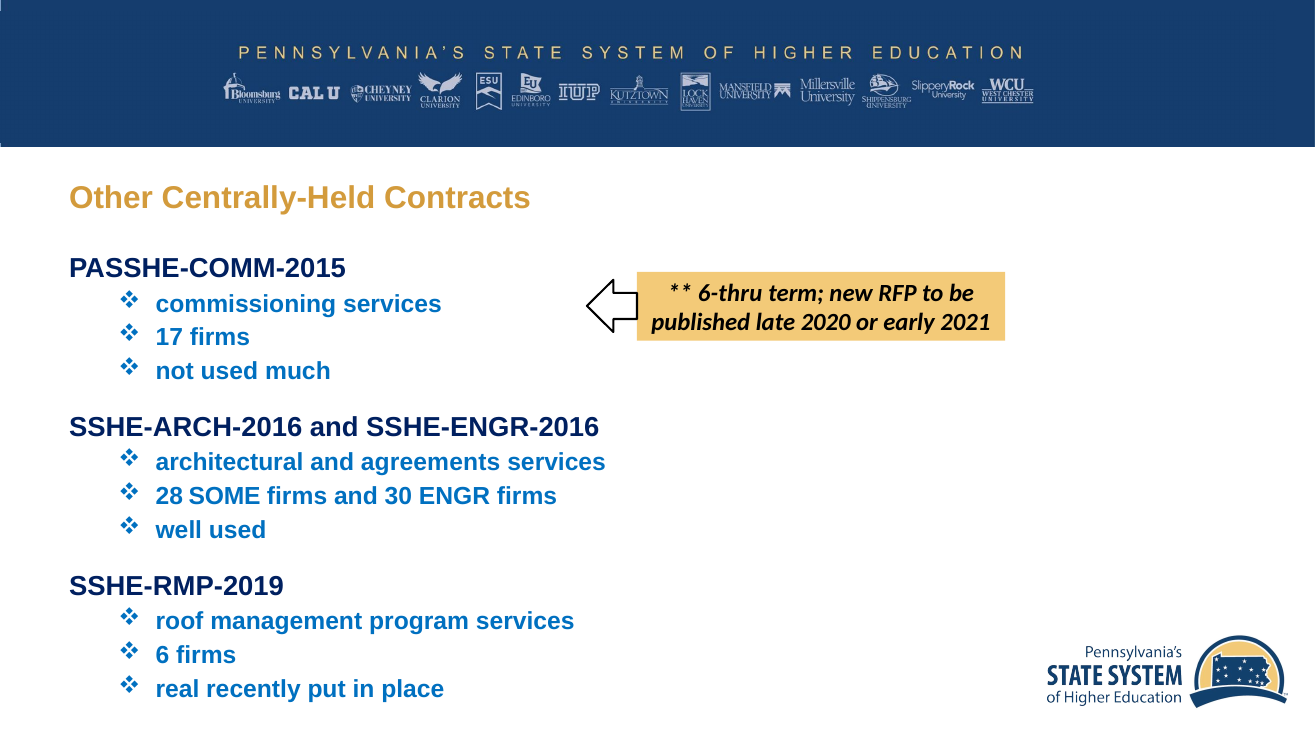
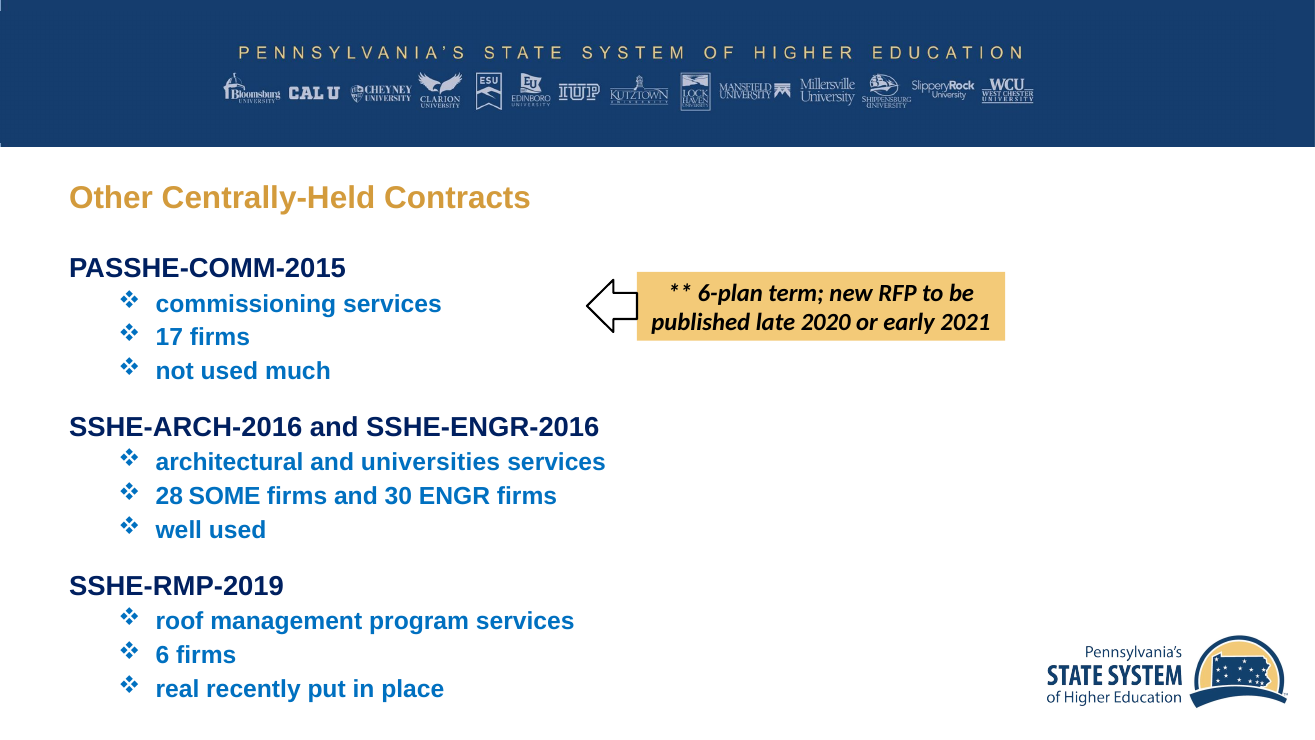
6-thru: 6-thru -> 6-plan (730, 293)
agreements: agreements -> universities (431, 463)
